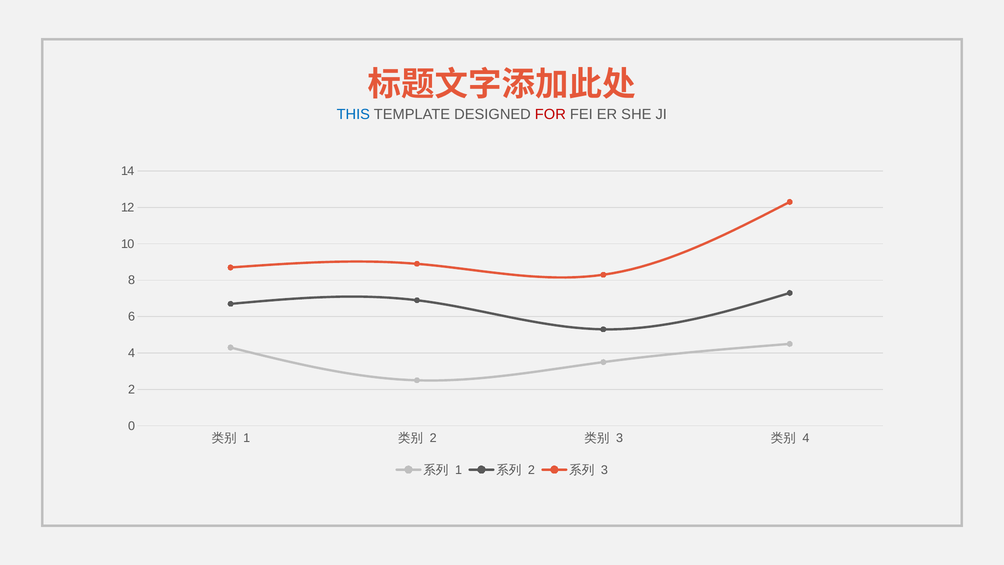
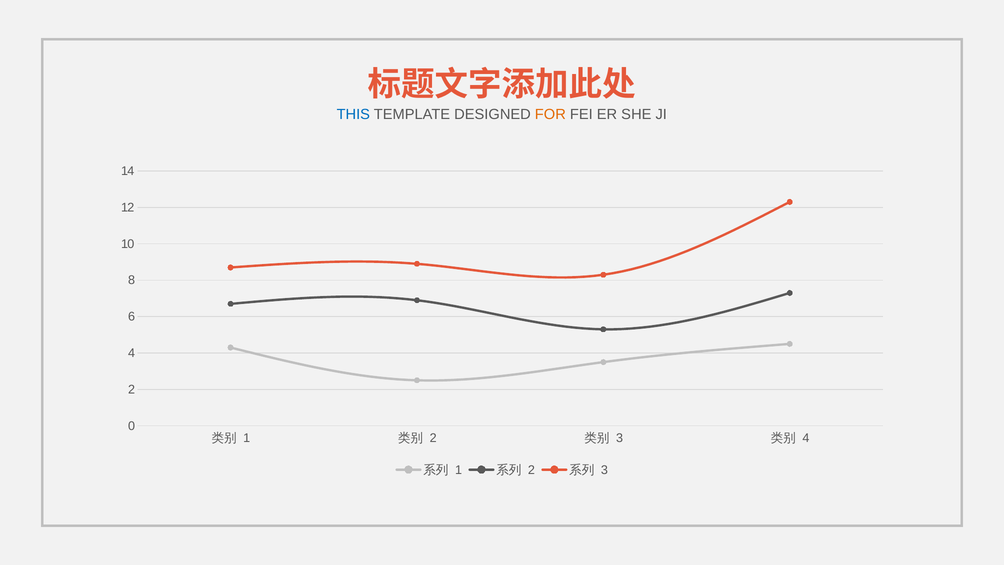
FOR colour: red -> orange (550, 114)
